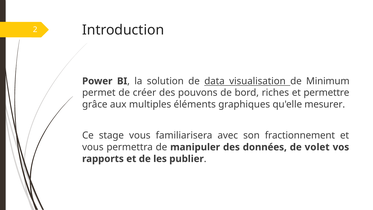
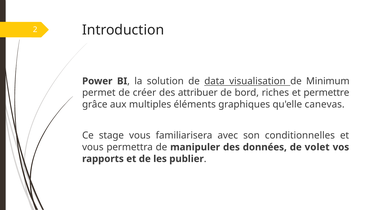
pouvons: pouvons -> attribuer (198, 93)
mesurer: mesurer -> canevas (325, 104)
fractionnement: fractionnement -> conditionnelles (300, 135)
